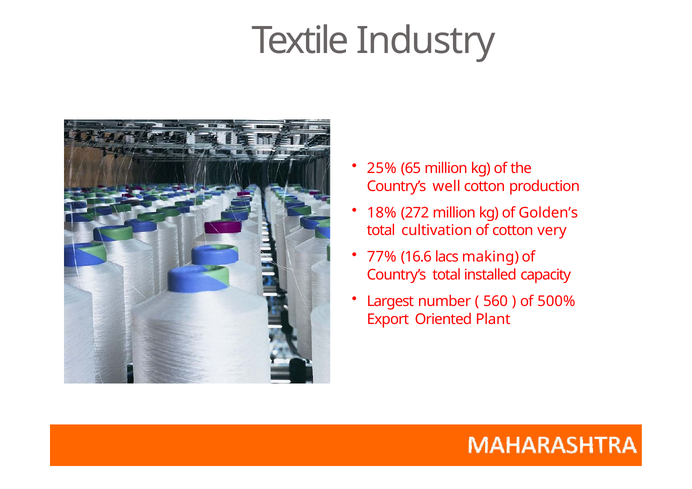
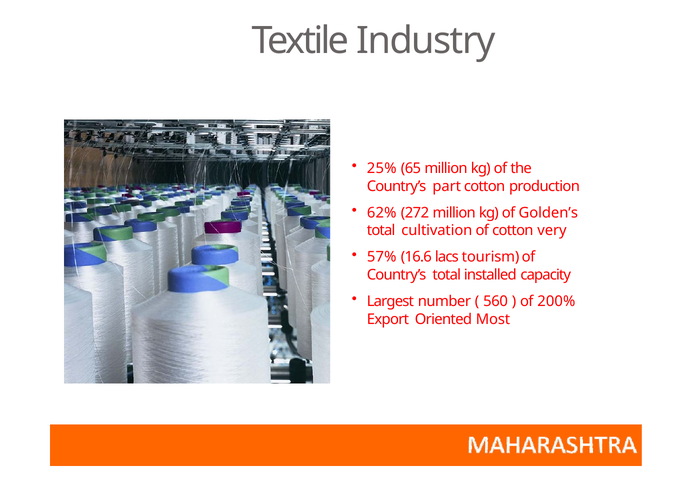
well: well -> part (447, 186)
18%: 18% -> 62% (382, 213)
77%: 77% -> 57% (382, 257)
making: making -> tourism (491, 257)
500%: 500% -> 200% (556, 302)
Plant: Plant -> Most (493, 319)
